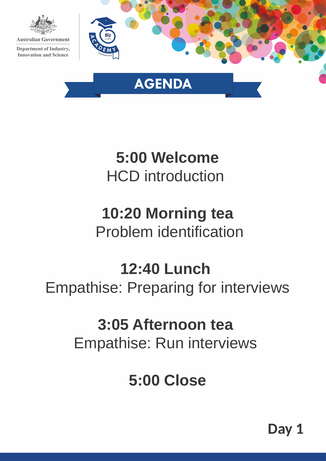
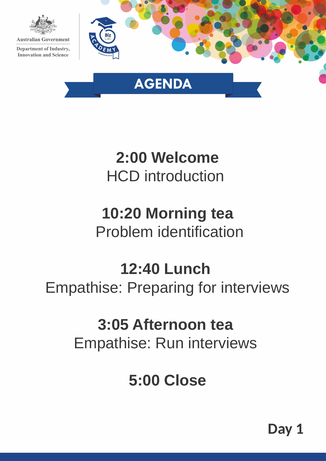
5:00: 5:00 -> 2:00 (132, 158)
